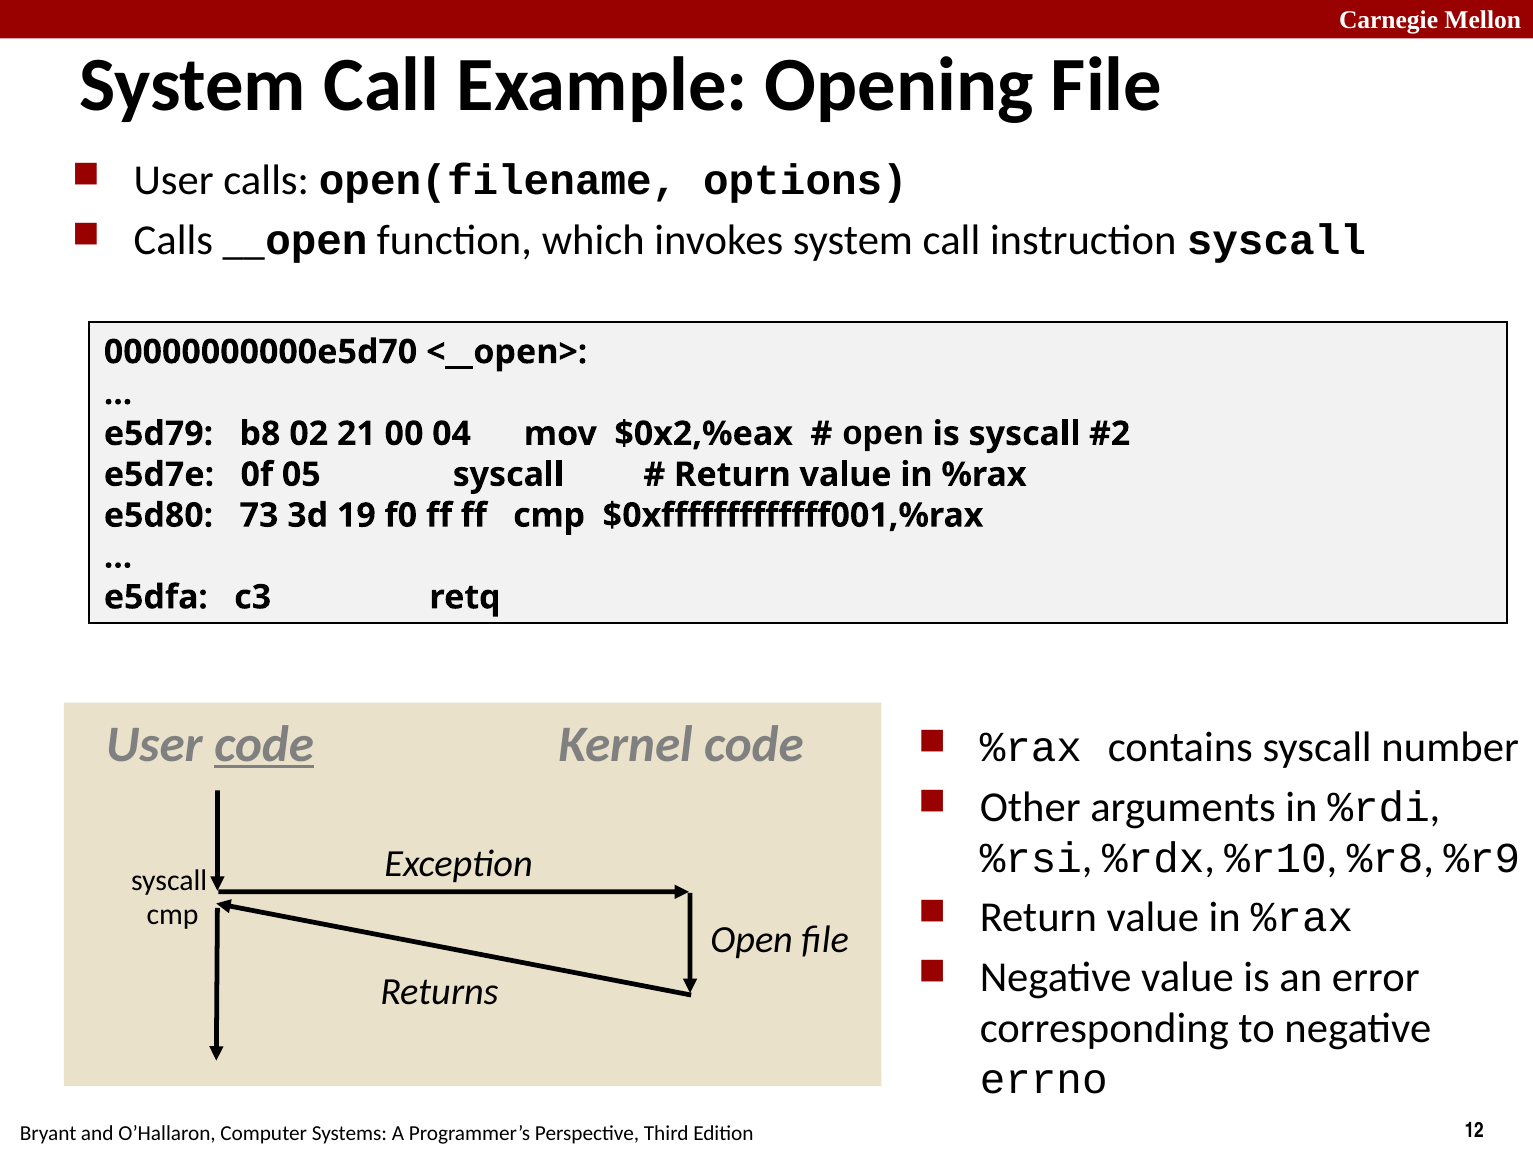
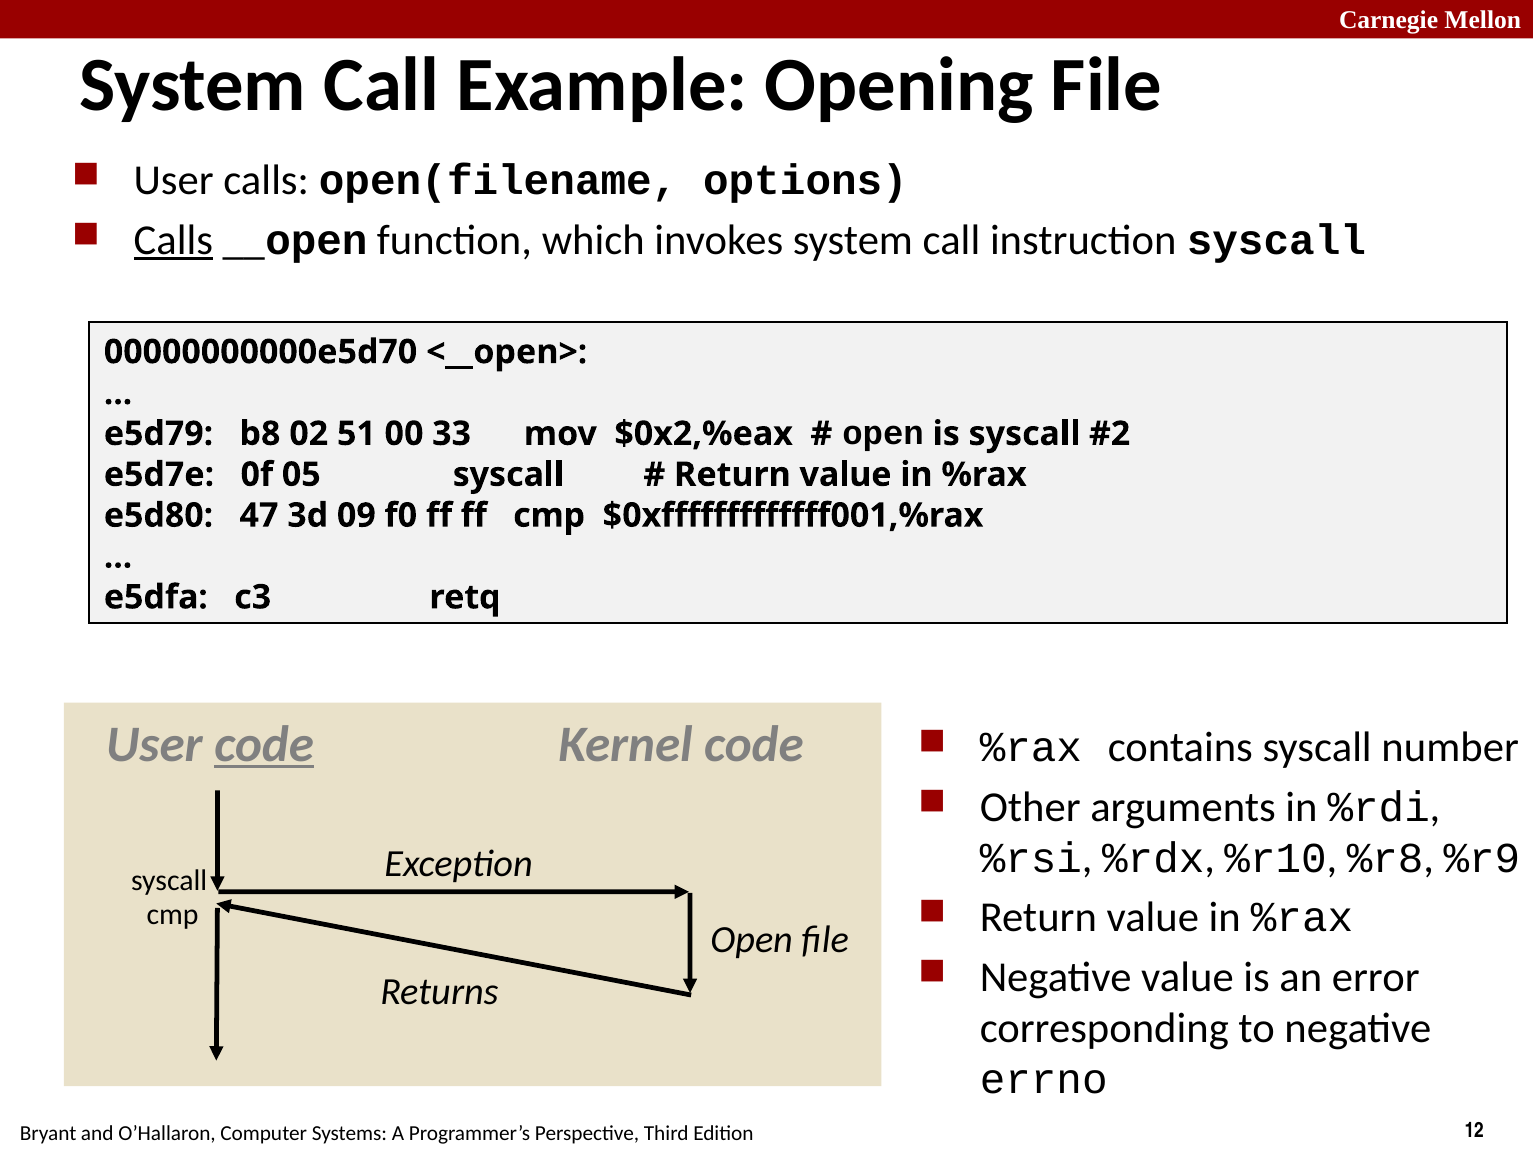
Calls underline: none -> present (173, 240)
21: 21 -> 51 (356, 434)
04: 04 -> 33 (452, 434)
73: 73 -> 47 (259, 515)
19: 19 -> 09 (356, 515)
